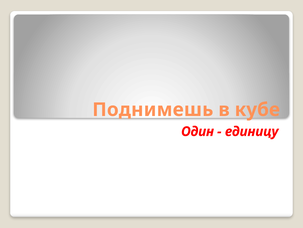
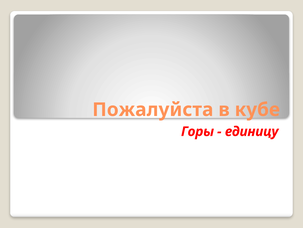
Поднимешь: Поднимешь -> Пожалуйста (153, 109)
Один: Один -> Горы (198, 131)
